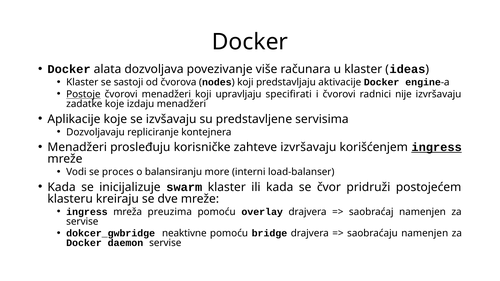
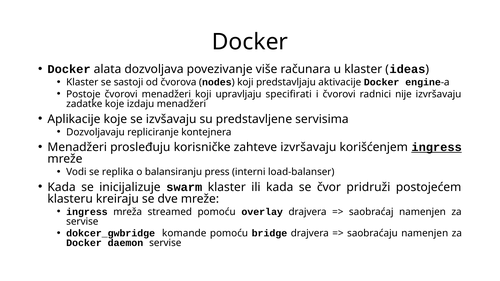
Postoje underline: present -> none (83, 94)
proces: proces -> replika (118, 172)
more: more -> press (217, 172)
preuzima: preuzima -> streamed (170, 212)
neaktivne: neaktivne -> komande (184, 234)
